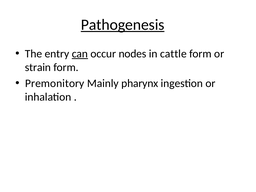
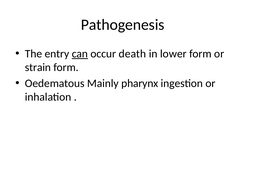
Pathogenesis underline: present -> none (123, 25)
nodes: nodes -> death (132, 54)
cattle: cattle -> lower (173, 54)
Premonitory: Premonitory -> Oedematous (55, 83)
